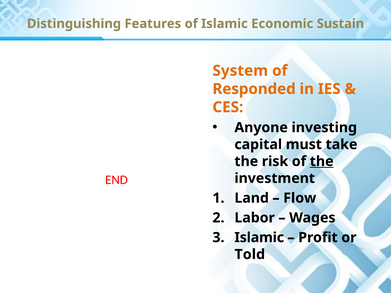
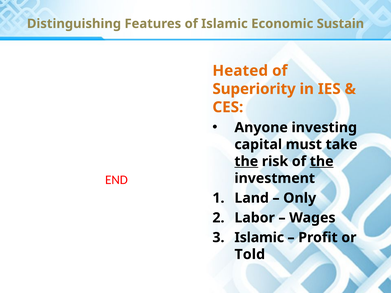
System: System -> Heated (240, 71)
Responded: Responded -> Superiority (254, 89)
the underline: none -> present (246, 162)
Flow: Flow -> Only (300, 198)
